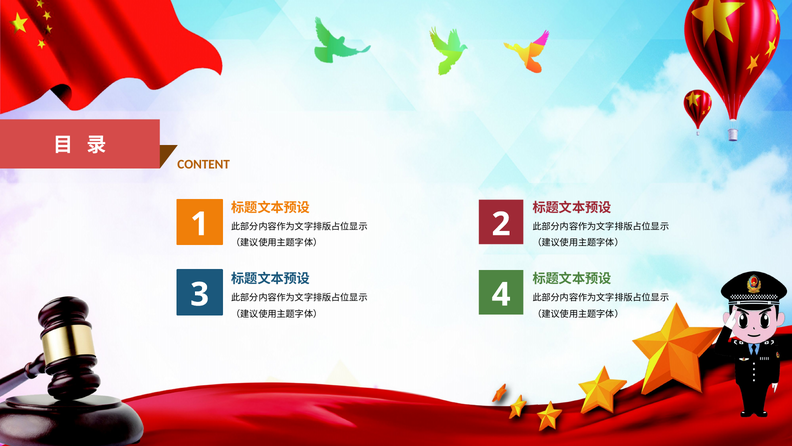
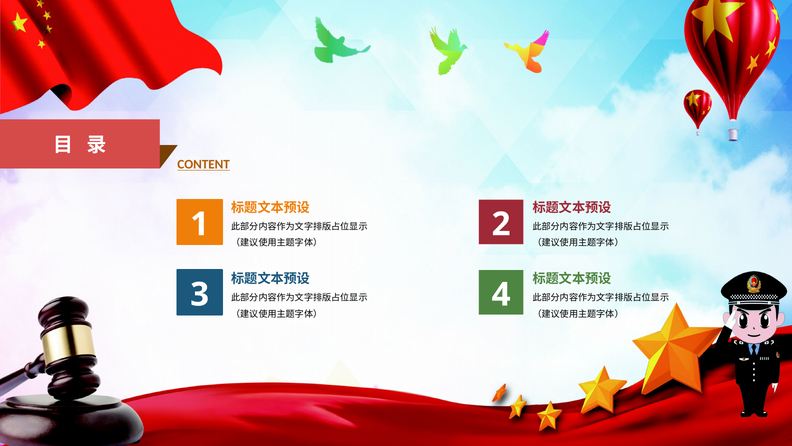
CONTENT underline: none -> present (204, 164)
